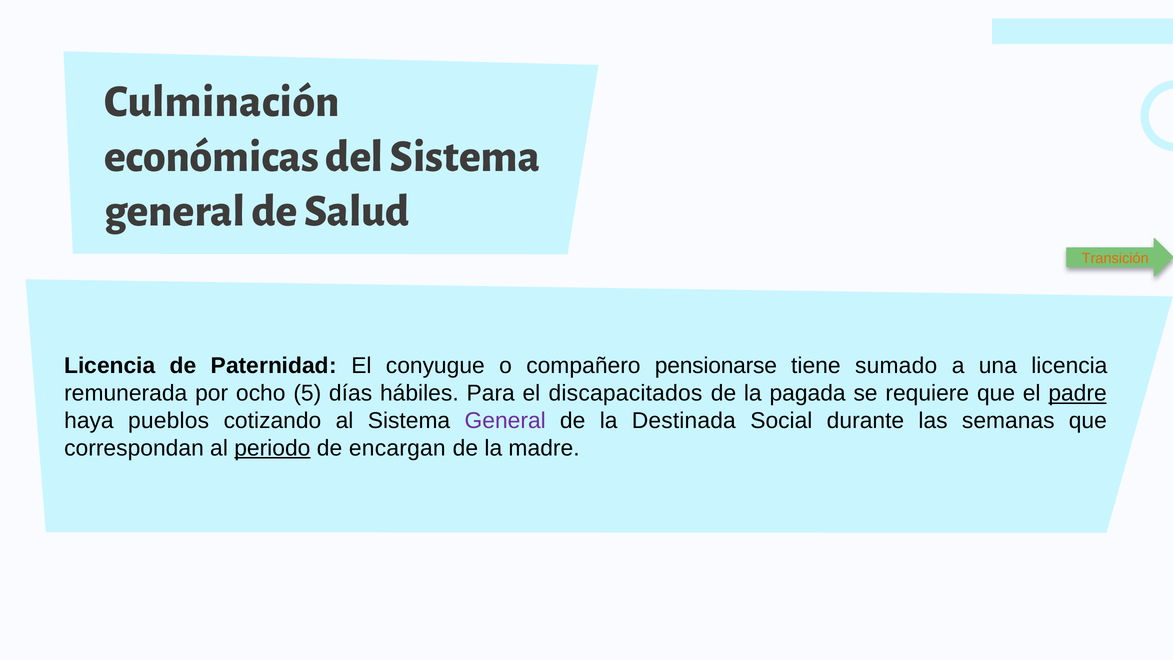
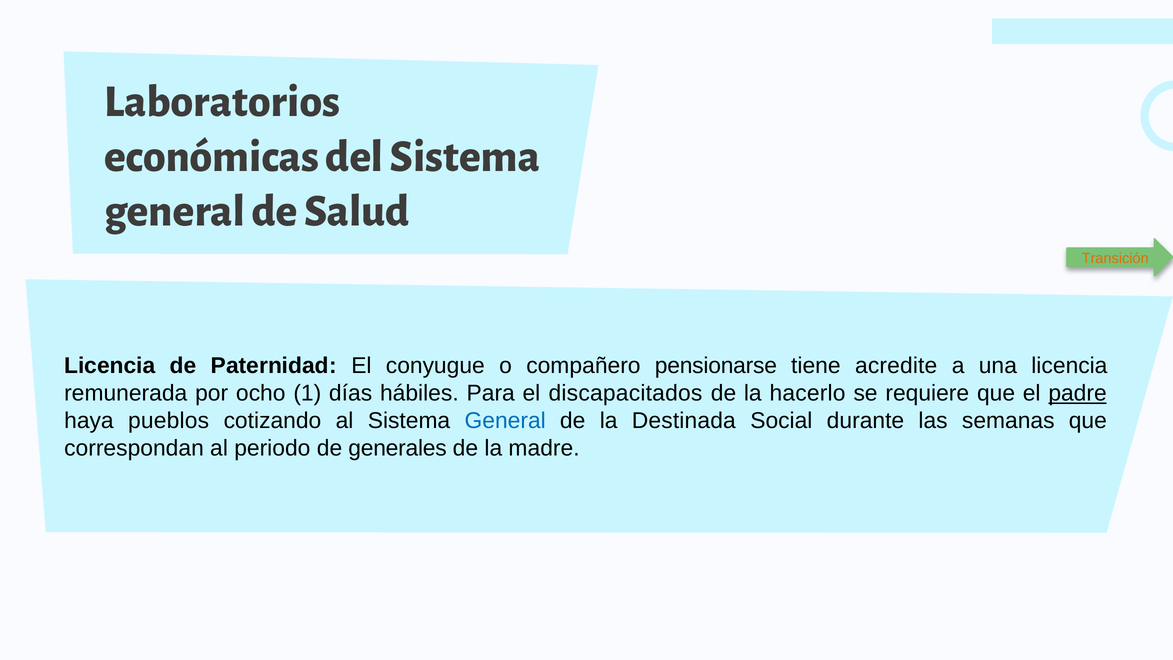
Culminación: Culminación -> Laboratorios (222, 101)
sumado: sumado -> acredite (896, 366)
5: 5 -> 1 (307, 393)
pagada: pagada -> hacerlo (808, 393)
General colour: purple -> blue (505, 421)
periodo underline: present -> none (272, 448)
encargan: encargan -> generales (398, 448)
